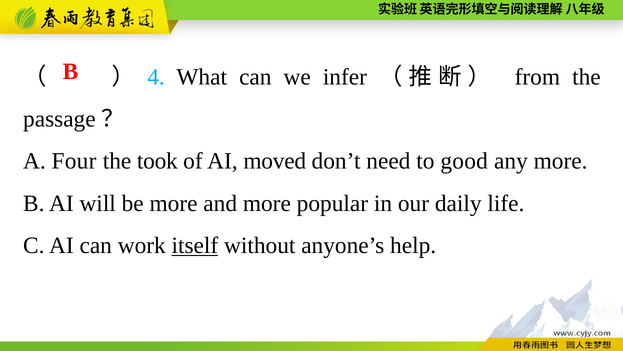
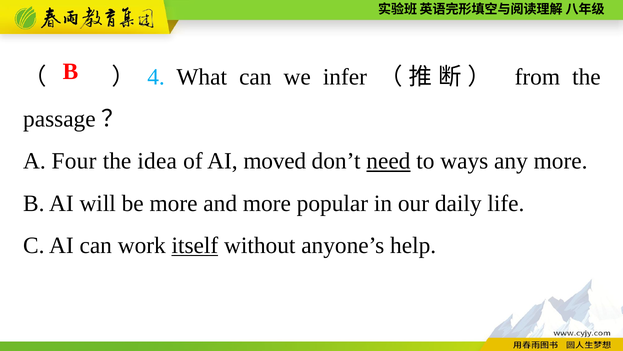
took: took -> idea (157, 161)
need underline: none -> present (388, 161)
good: good -> ways (464, 161)
